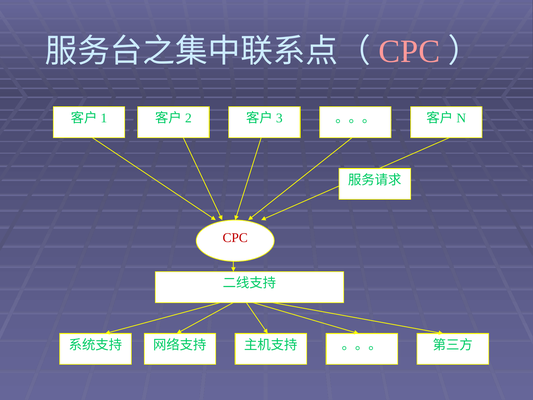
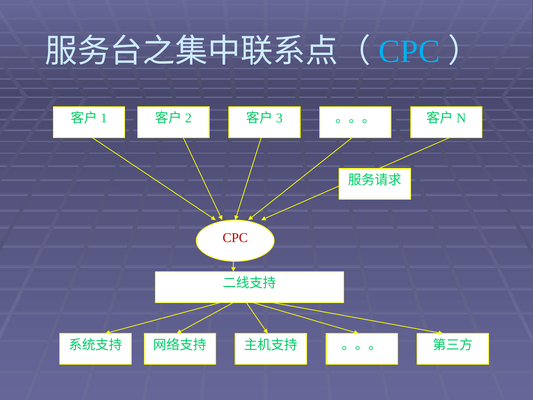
CPC colour: pink -> light blue (409, 51)
